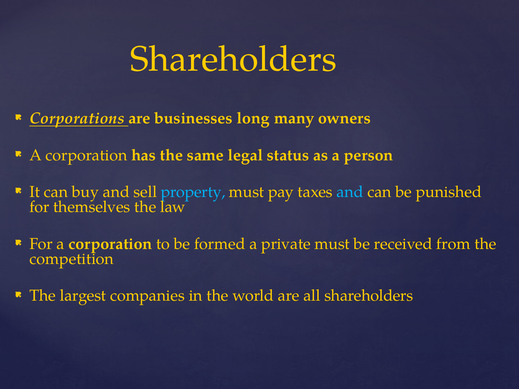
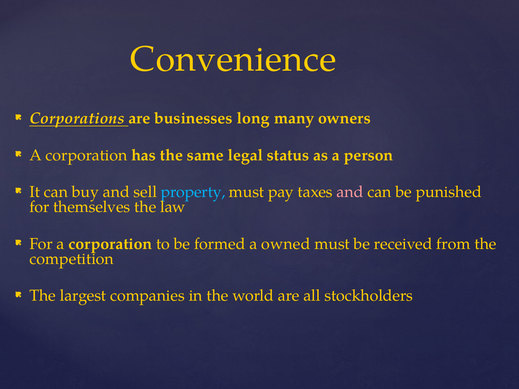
Shareholders: Shareholders -> Convenience (233, 59)
and colour: light blue -> pink (350, 192)
private: private -> owned (286, 244)
all shareholders: shareholders -> stockholders (369, 296)
